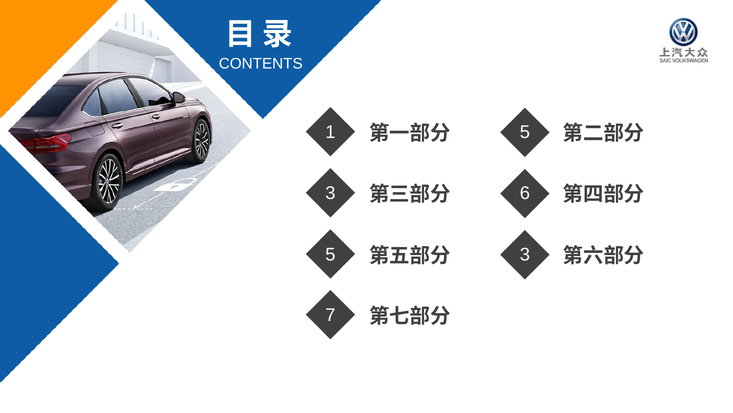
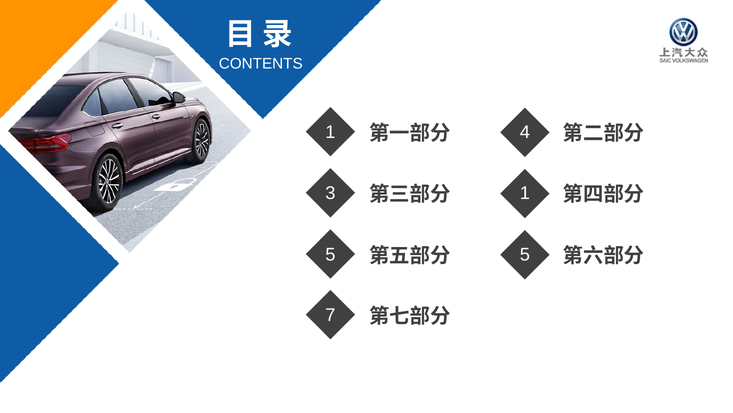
1 5: 5 -> 4 (525, 132)
3 6: 6 -> 1 (525, 193)
5 3: 3 -> 5 (525, 254)
